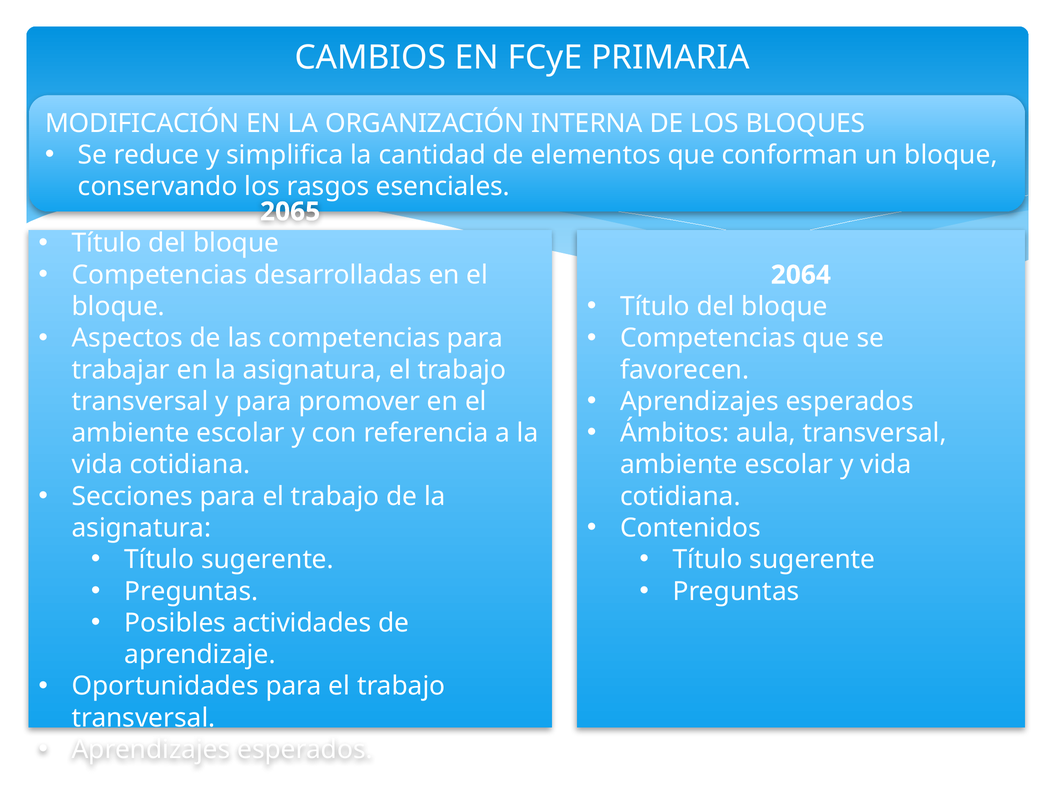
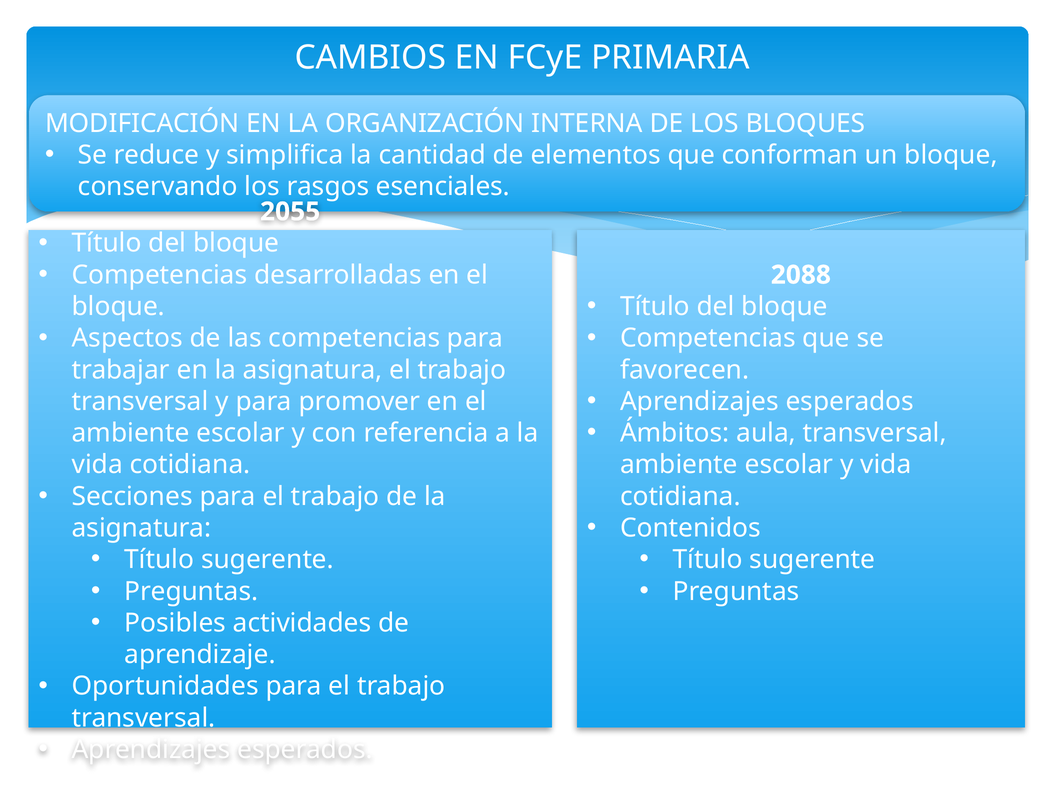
2065: 2065 -> 2055 (290, 212)
2064: 2064 -> 2088 (801, 275)
